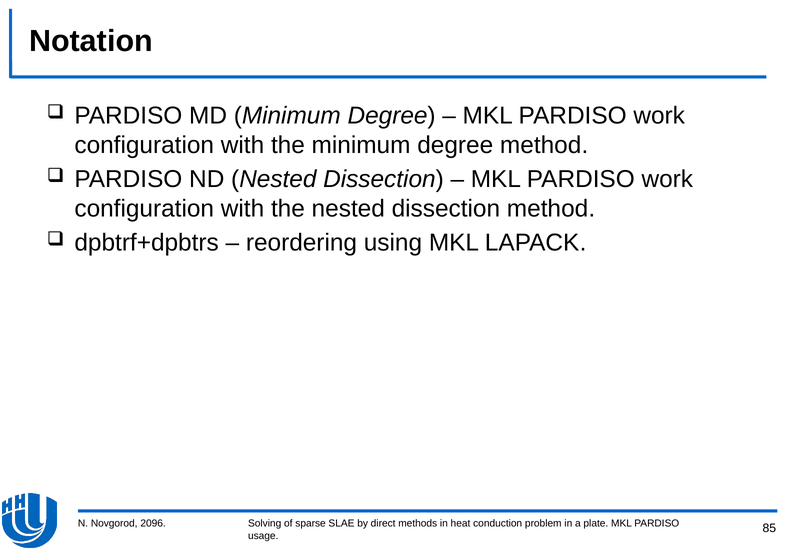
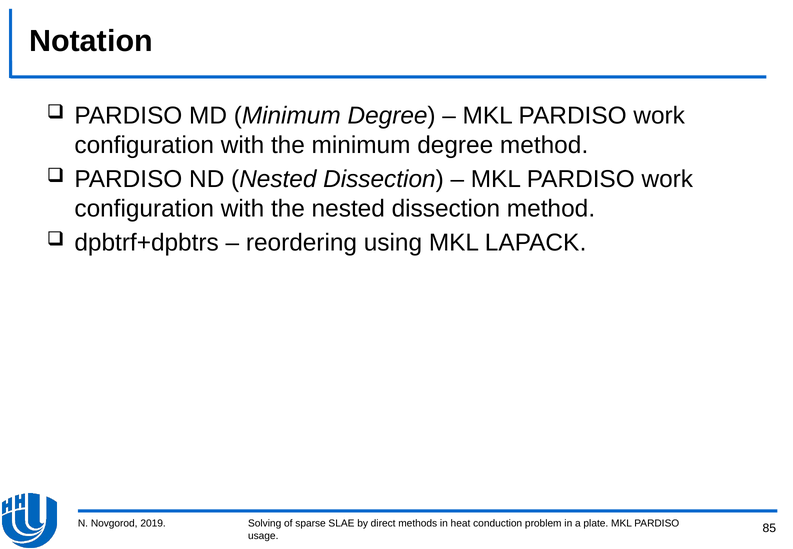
2096: 2096 -> 2019 (153, 524)
